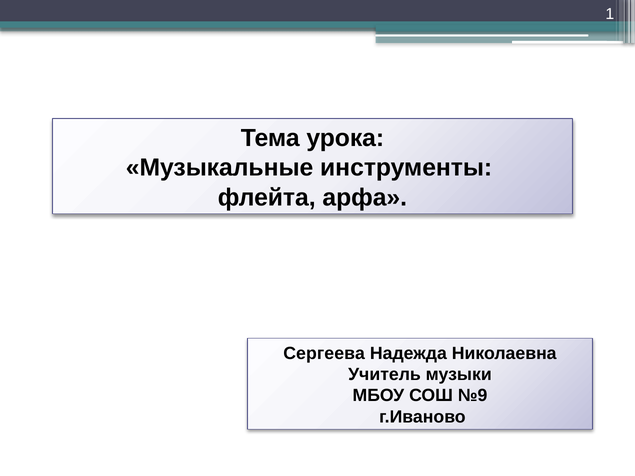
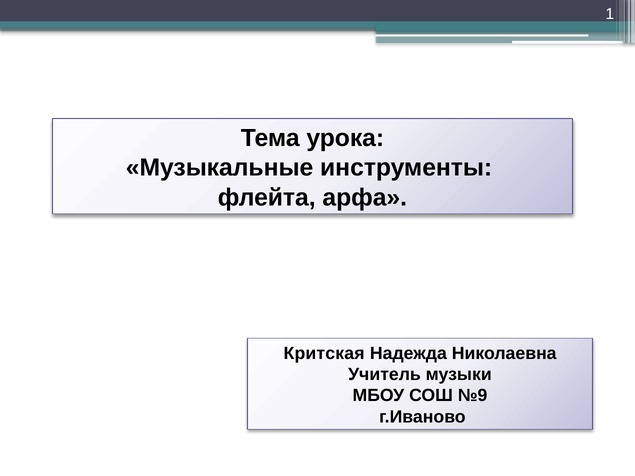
Сергеева: Сергеева -> Критская (324, 354)
